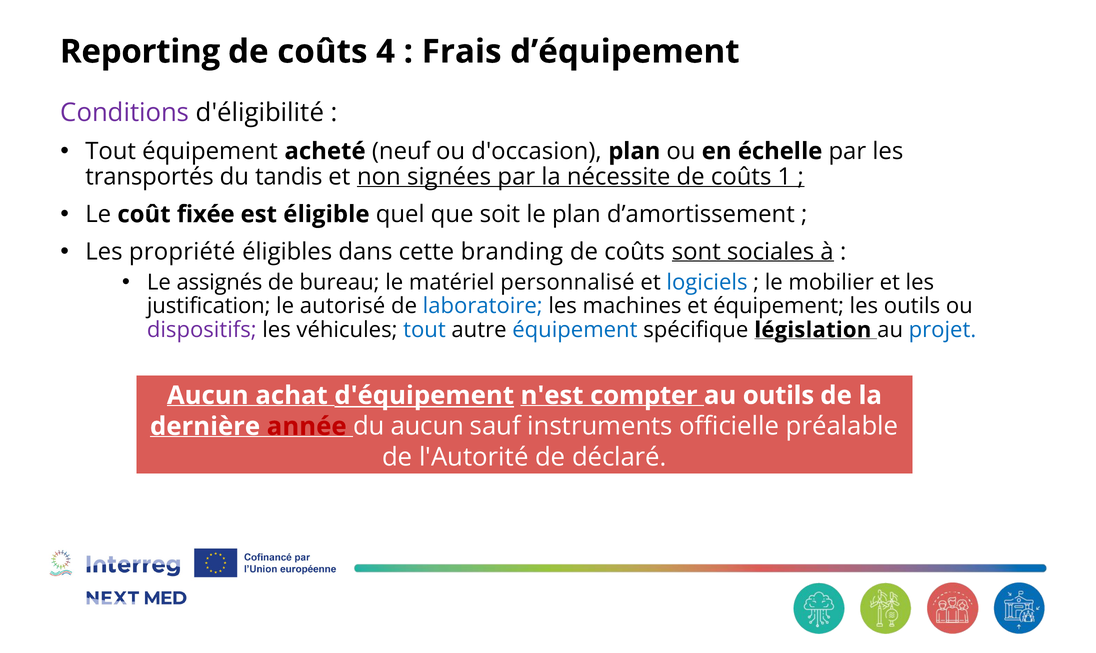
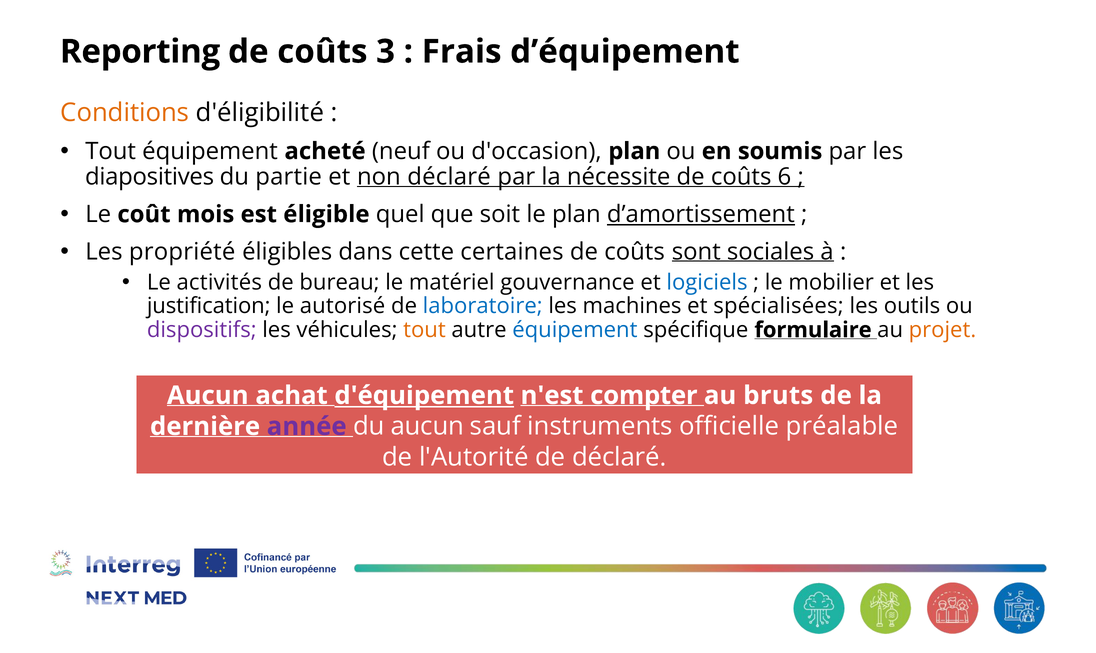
4: 4 -> 3 (386, 52)
Conditions colour: purple -> orange (125, 113)
échelle: échelle -> soumis (780, 151)
transportés: transportés -> diapositives (150, 177)
tandis: tandis -> partie (289, 177)
non signées: signées -> déclaré (449, 177)
1: 1 -> 6 (784, 177)
fixée: fixée -> mois (206, 214)
d’amortissement underline: none -> present (701, 214)
branding: branding -> certaines (512, 251)
assignés: assignés -> activités (219, 282)
personnalisé: personnalisé -> gouvernance (567, 282)
et équipement: équipement -> spécialisées (778, 306)
tout colour: blue -> orange (424, 330)
législation: législation -> formulaire (813, 330)
projet colour: blue -> orange (942, 330)
au outils: outils -> bruts (778, 395)
année colour: red -> purple (307, 426)
